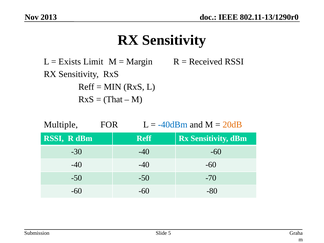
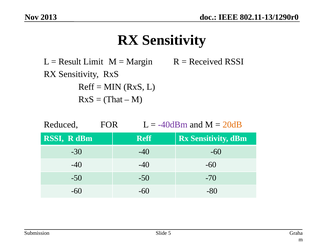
Exists: Exists -> Result (70, 62)
Multiple: Multiple -> Reduced (61, 125)
-40dBm colour: blue -> purple (173, 125)
